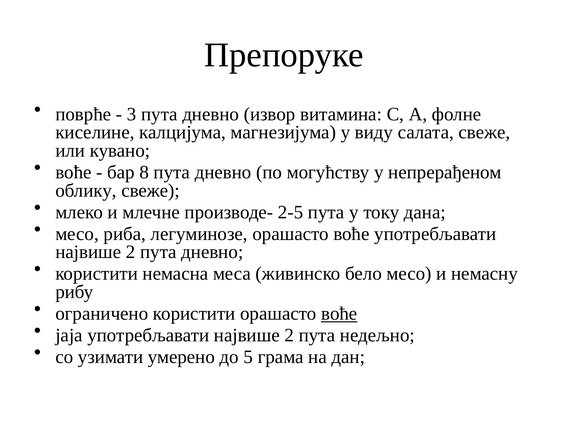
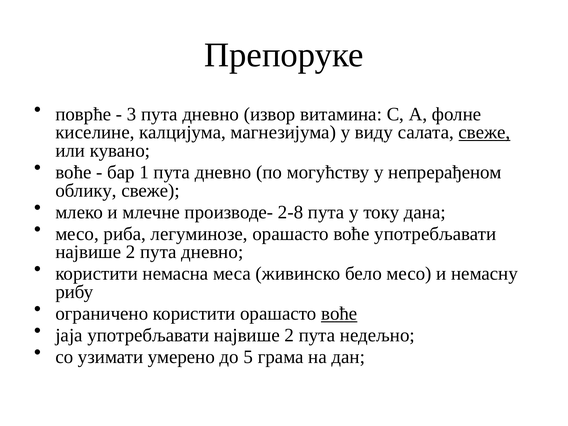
свеже underline: none -> present (484, 132)
8: 8 -> 1 (144, 172)
2-5: 2-5 -> 2-8 (291, 212)
